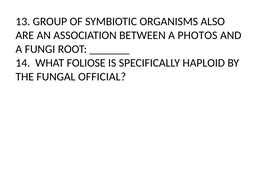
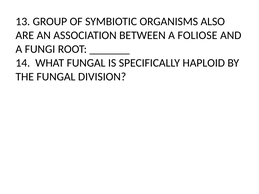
PHOTOS: PHOTOS -> FOLIOSE (197, 35)
WHAT FOLIOSE: FOLIOSE -> FUNGAL (86, 63)
OFFICIAL: OFFICIAL -> DIVISION (102, 77)
